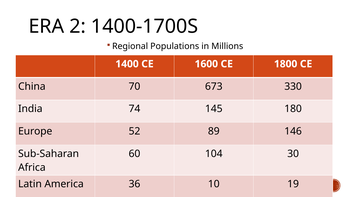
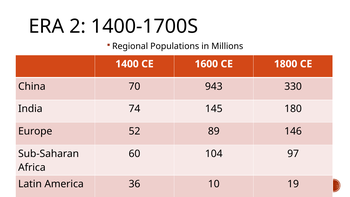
673: 673 -> 943 (214, 86)
30: 30 -> 97 (293, 154)
